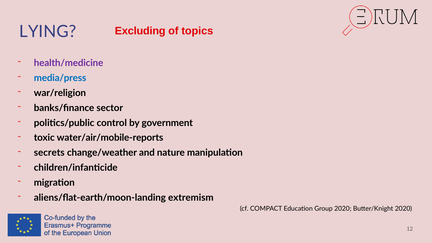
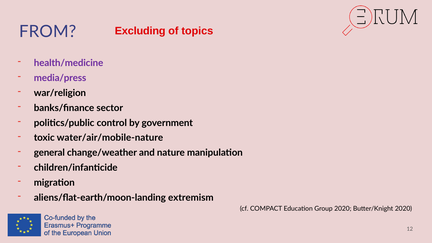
LYING: LYING -> FROM (48, 31)
media/press colour: blue -> purple (60, 78)
water/air/mobile-reports: water/air/mobile-reports -> water/air/mobile-nature (110, 138)
secrets: secrets -> general (49, 153)
